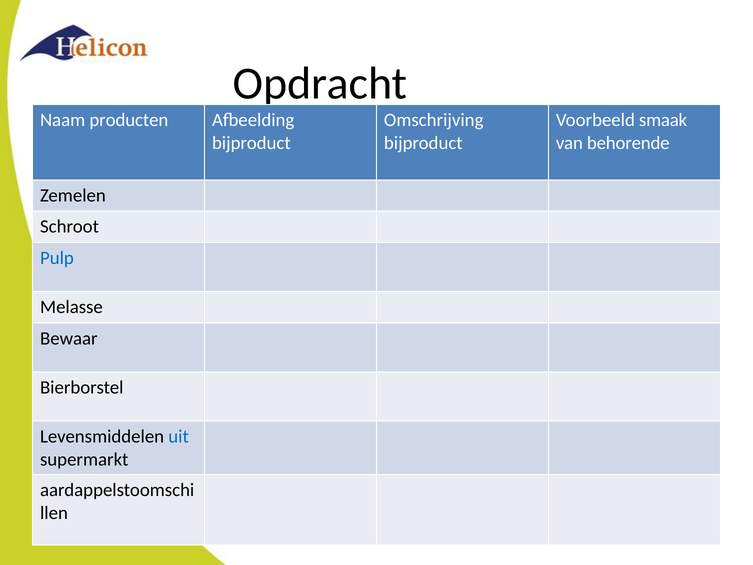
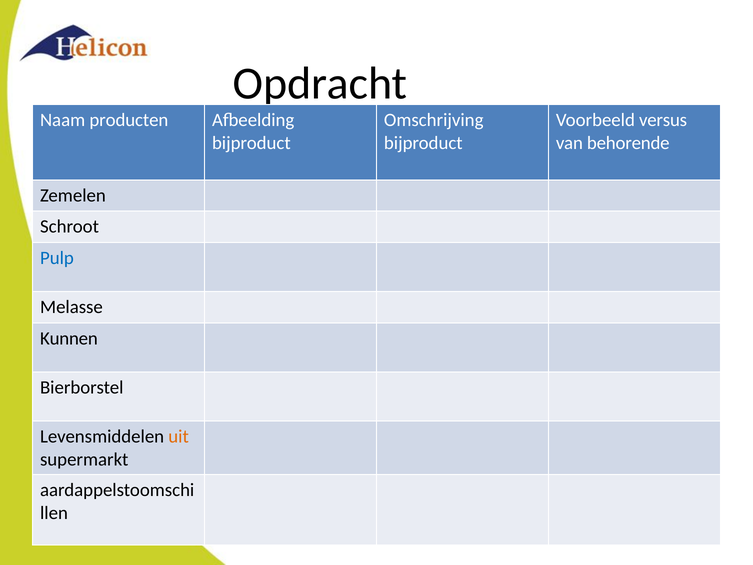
smaak: smaak -> versus (663, 120)
Bewaar: Bewaar -> Kunnen (69, 338)
uit colour: blue -> orange (179, 436)
